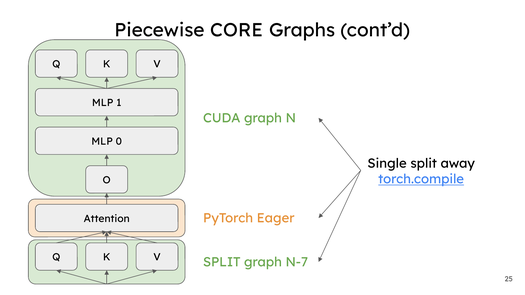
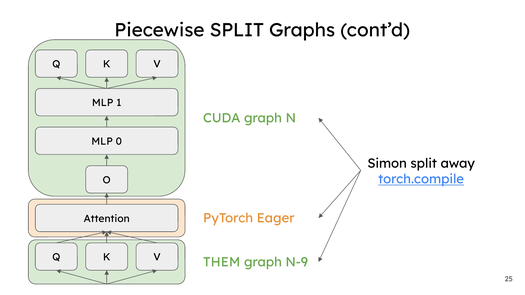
Piecewise CORE: CORE -> SPLIT (237, 30)
Single: Single -> Simon (387, 164)
SPLIT: SPLIT -> THEM (222, 263)
N-7: N-7 -> N-9 (297, 263)
